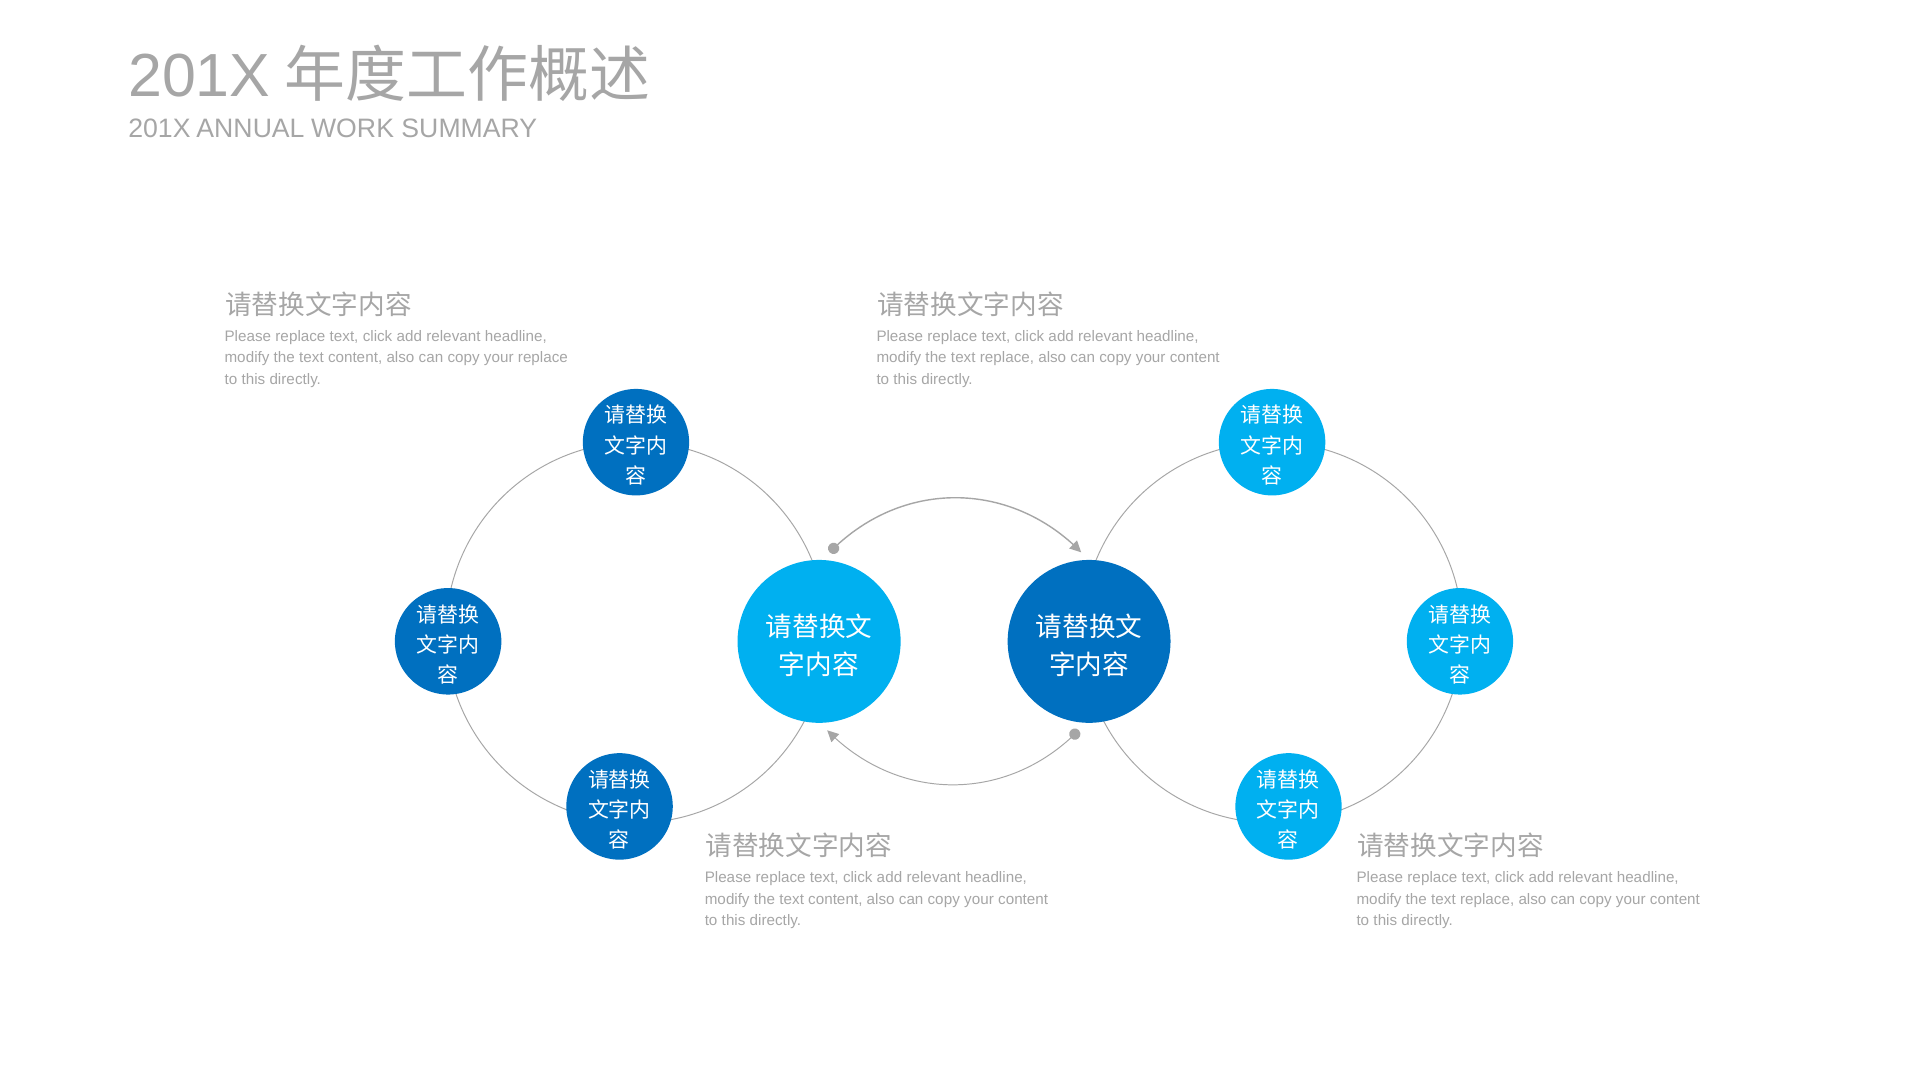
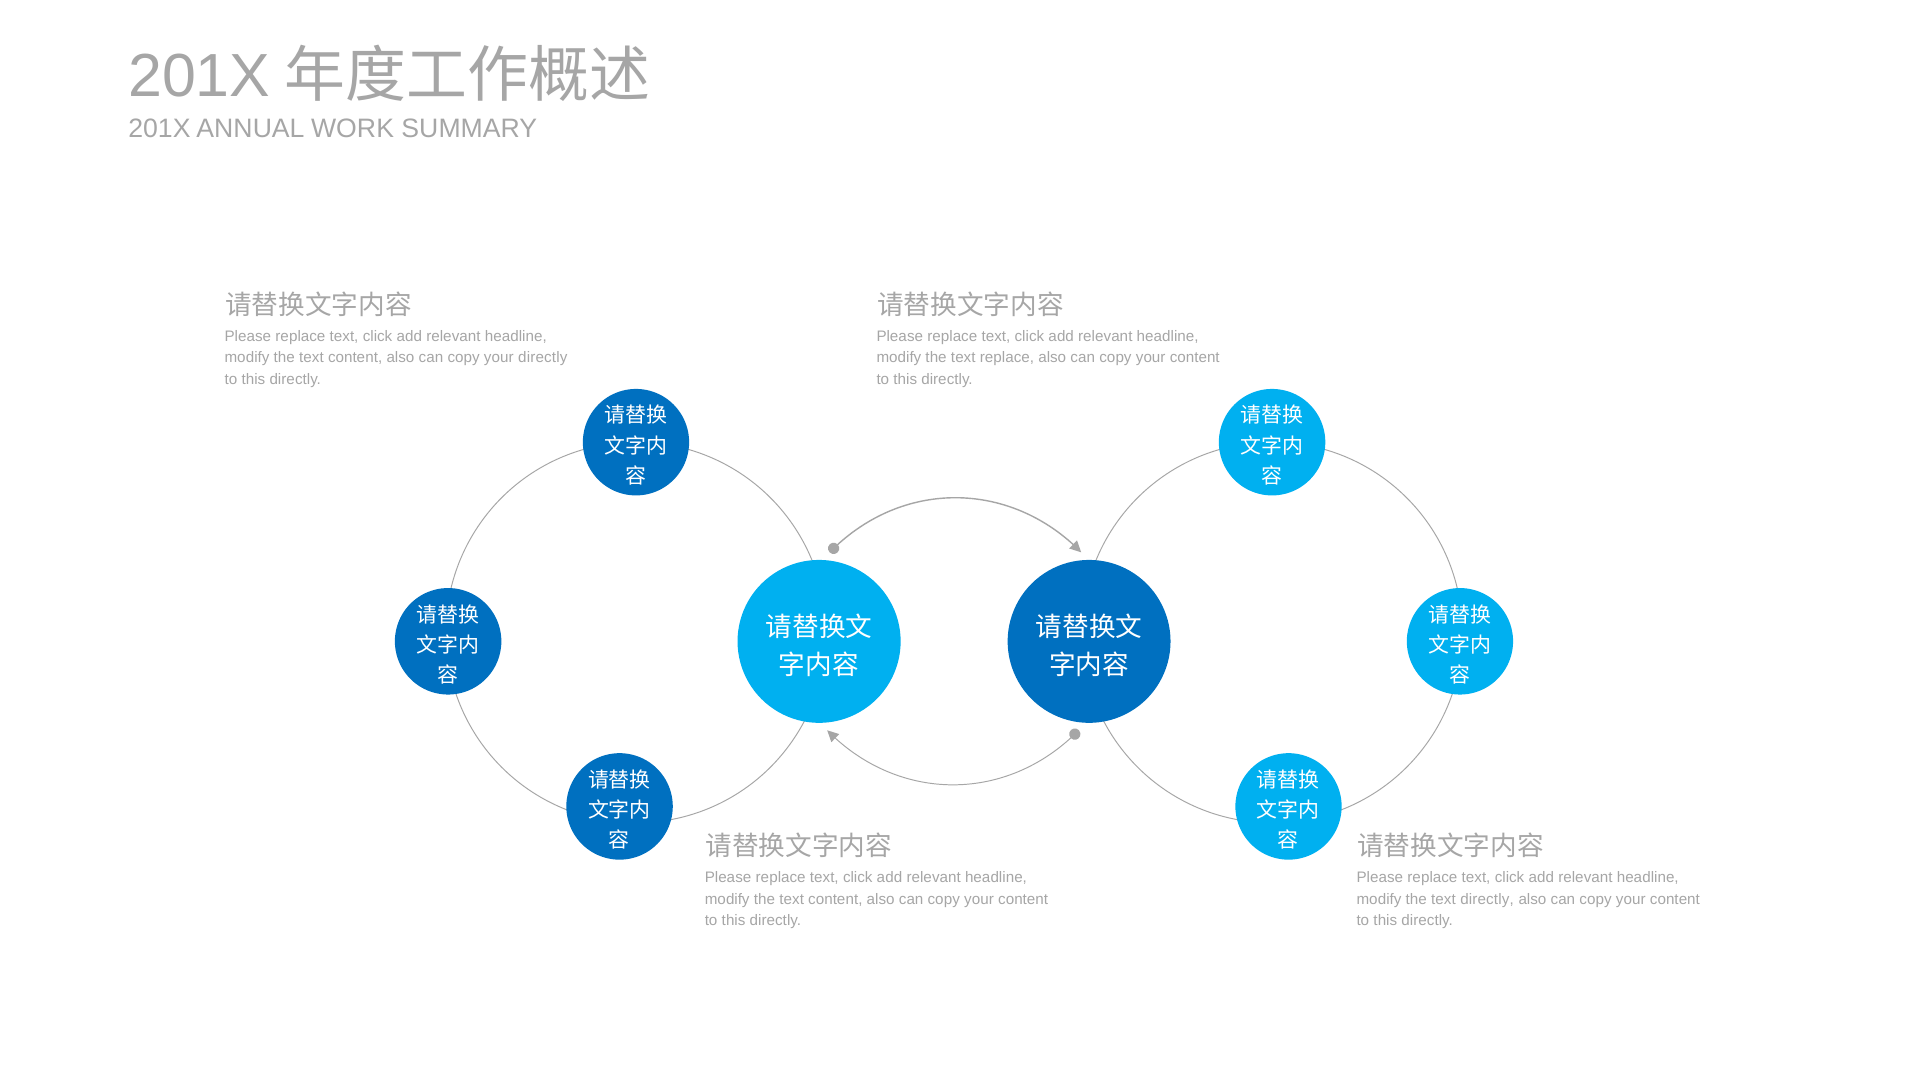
your replace: replace -> directly (543, 358)
replace: replace -> directly (1487, 899)
